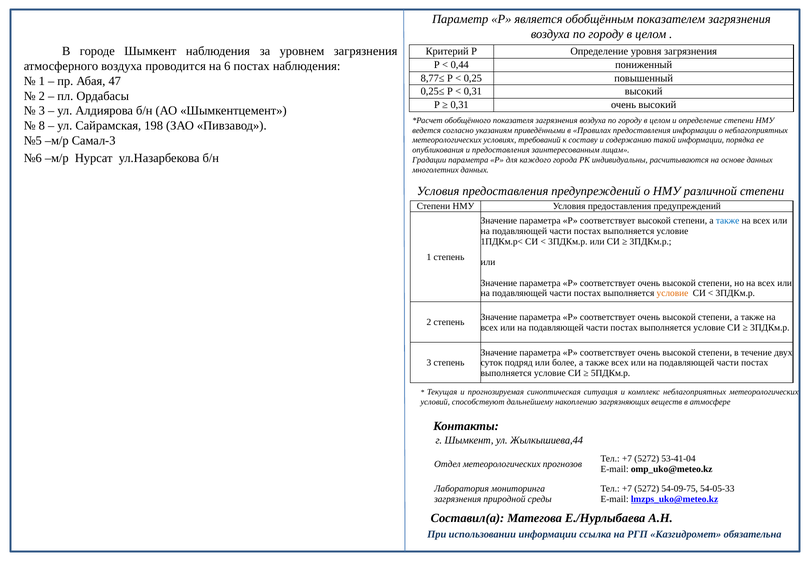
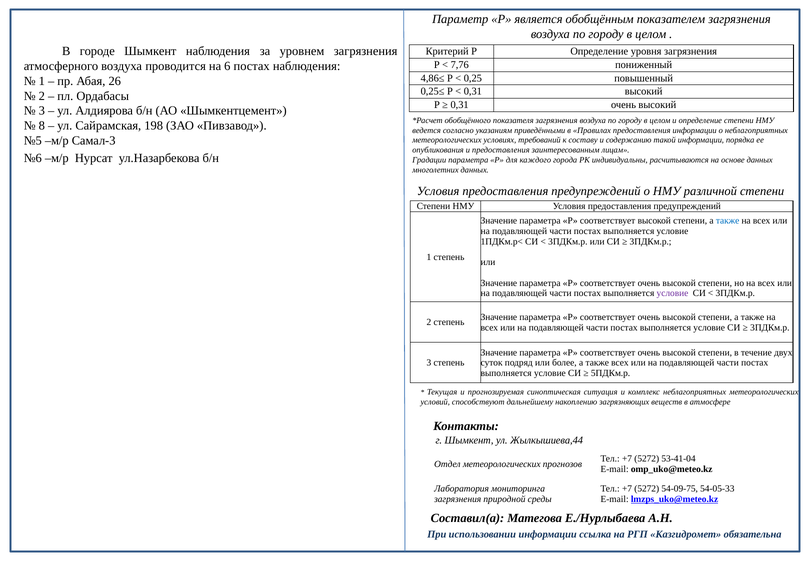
0,44: 0,44 -> 7,76 (460, 65)
8,77≤: 8,77≤ -> 4,86≤ (433, 78)
47: 47 -> 26 (115, 81)
условие colour: orange -> purple (672, 293)
